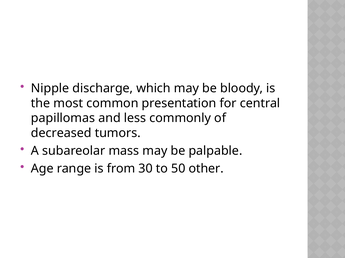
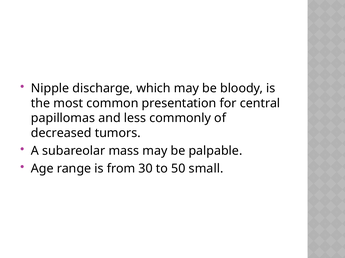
other: other -> small (206, 169)
